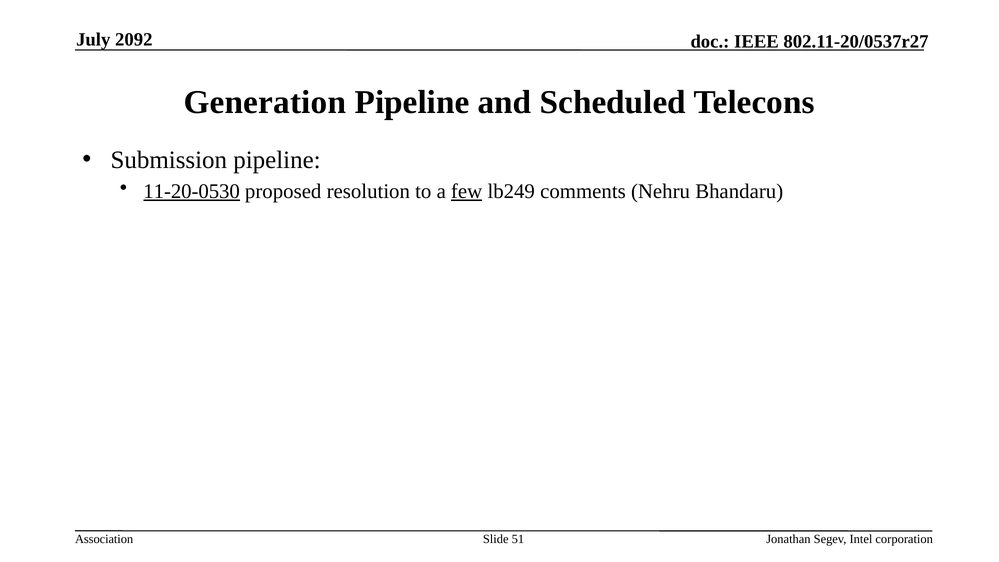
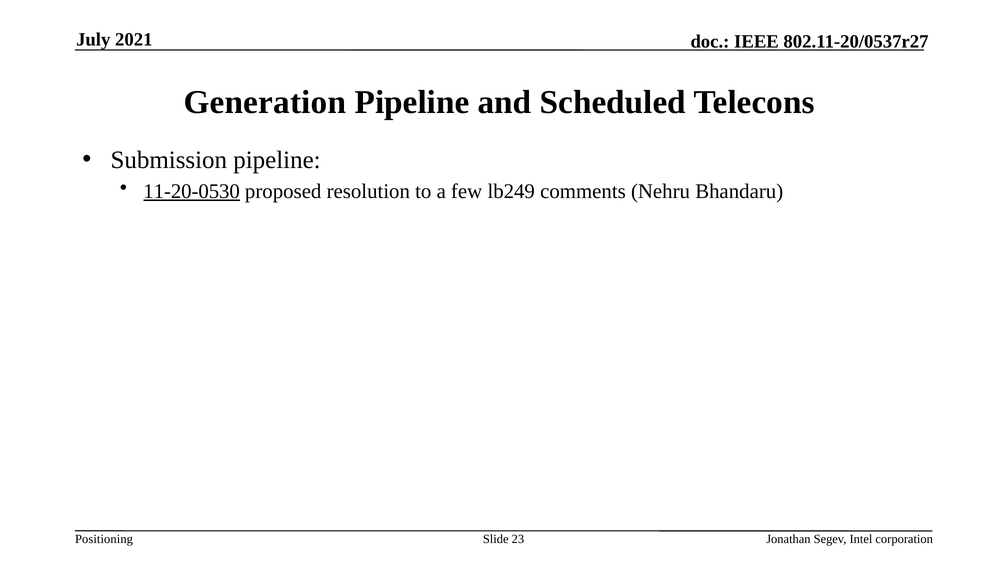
2092: 2092 -> 2021 (134, 40)
few underline: present -> none (467, 191)
Association: Association -> Positioning (104, 539)
51: 51 -> 23 (518, 539)
